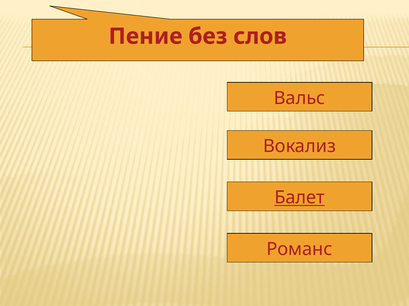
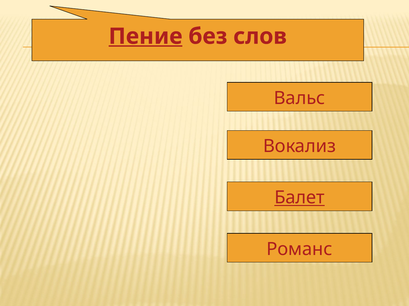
Пение underline: none -> present (146, 36)
